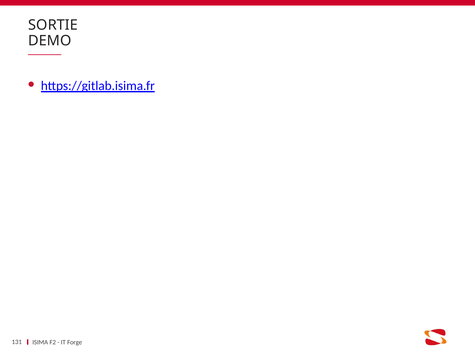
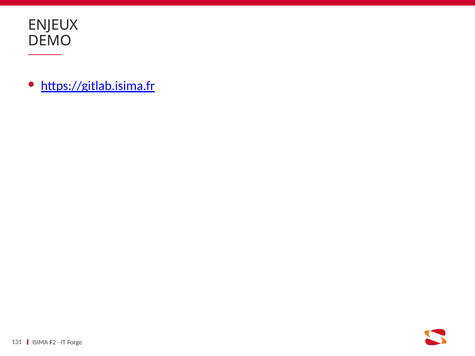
SORTIE: SORTIE -> ENJEUX (53, 25)
